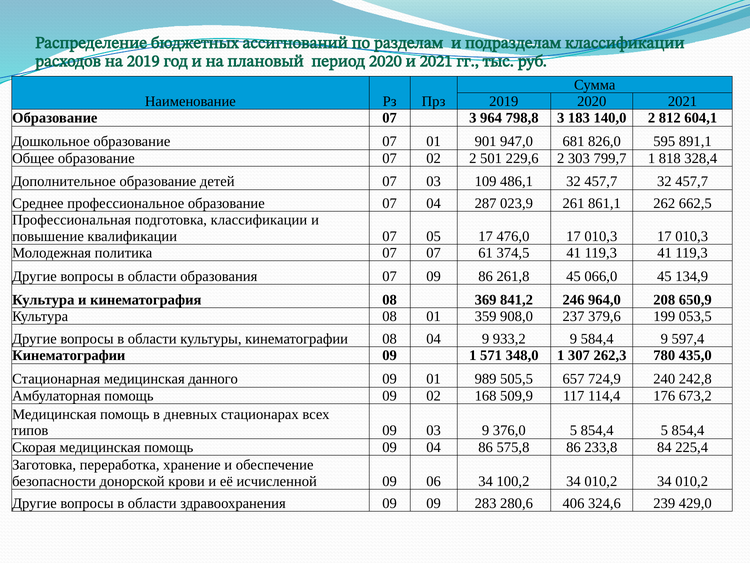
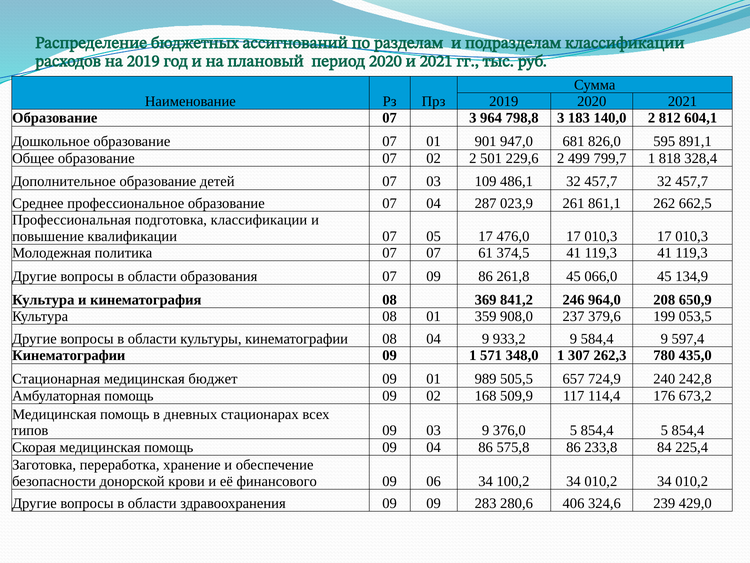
303: 303 -> 499 (579, 158)
данного: данного -> бюджет (213, 379)
исчисленной: исчисленной -> финансового (277, 481)
